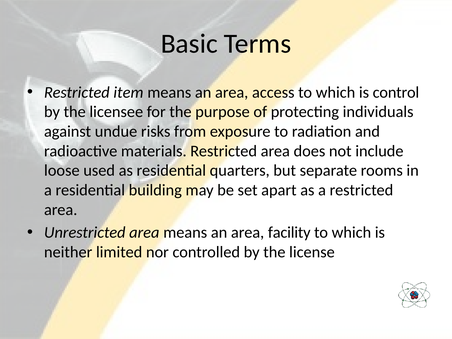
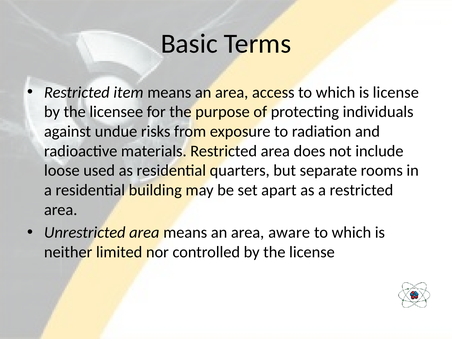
is control: control -> license (396, 92)
facility: facility -> aware (289, 233)
